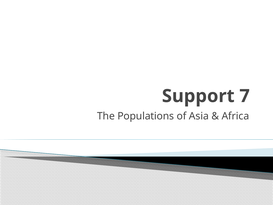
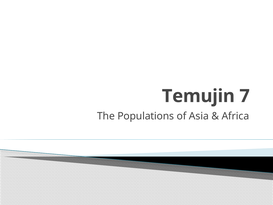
Support: Support -> Temujin (198, 96)
